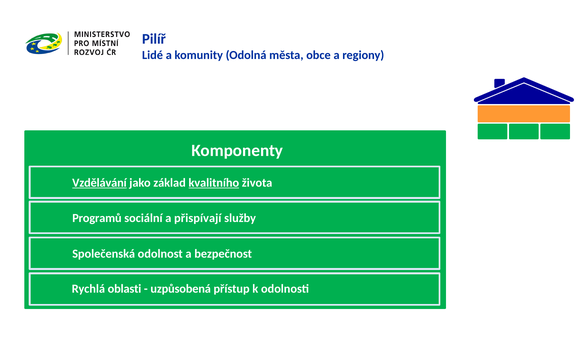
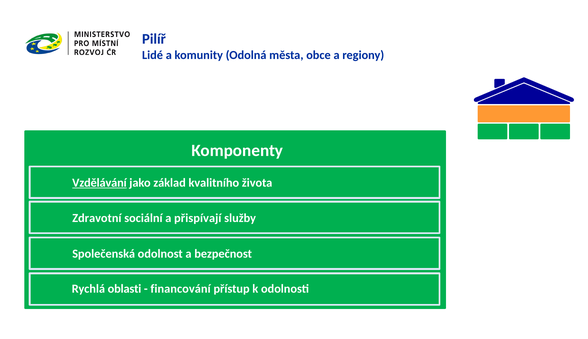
kvalitního underline: present -> none (214, 183)
Programů: Programů -> Zdravotní (97, 218)
uzpůsobená: uzpůsobená -> financování (181, 288)
